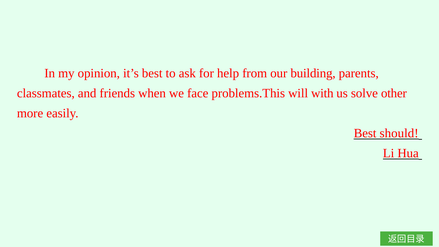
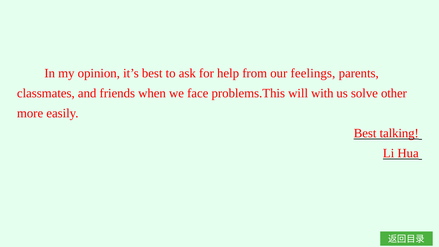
building: building -> feelings (313, 73)
should: should -> talking (399, 133)
